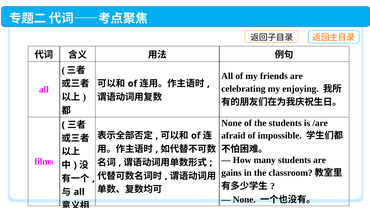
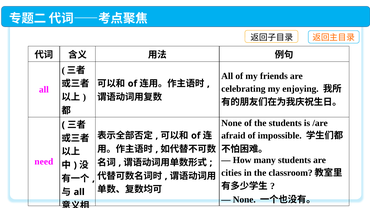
films: films -> need (44, 162)
gains: gains -> cities (231, 173)
